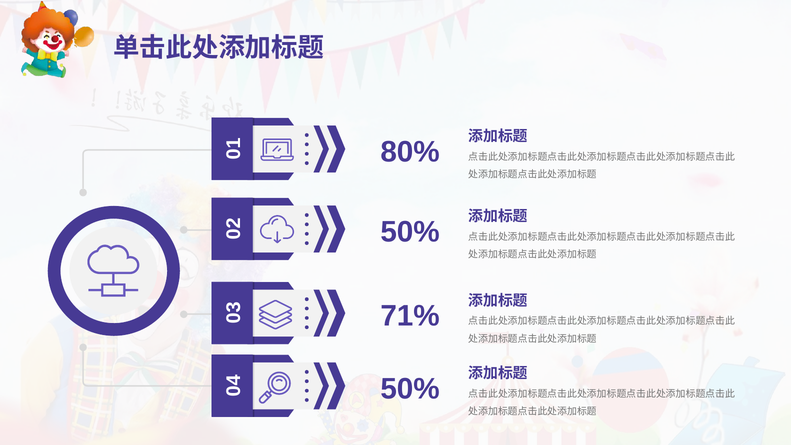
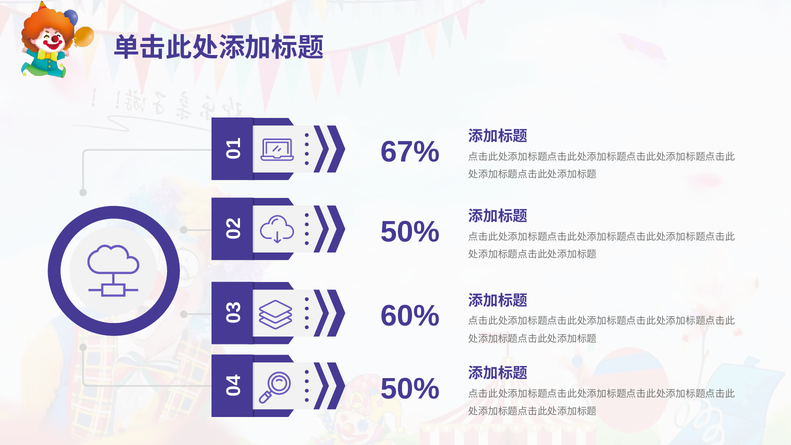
80%: 80% -> 67% (410, 152)
71%: 71% -> 60% (410, 316)
